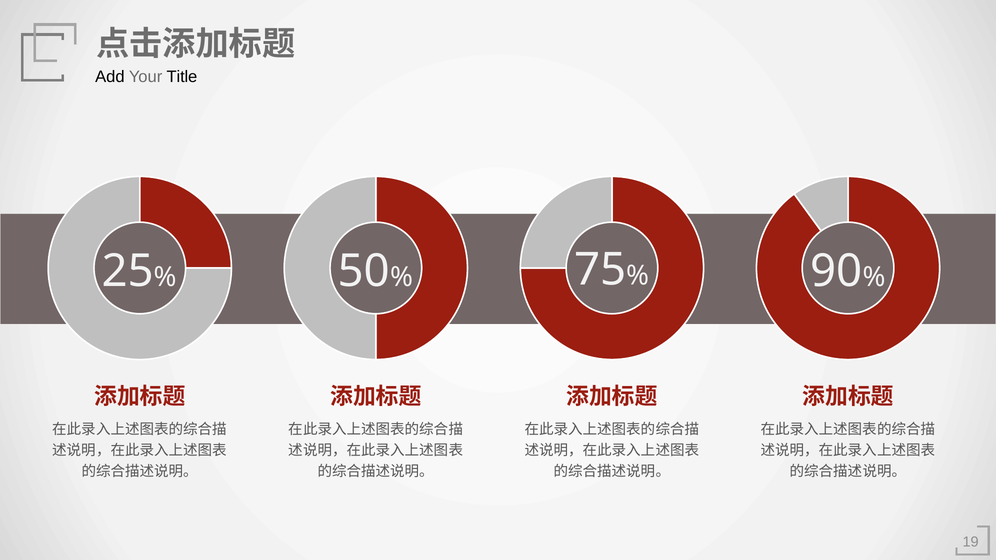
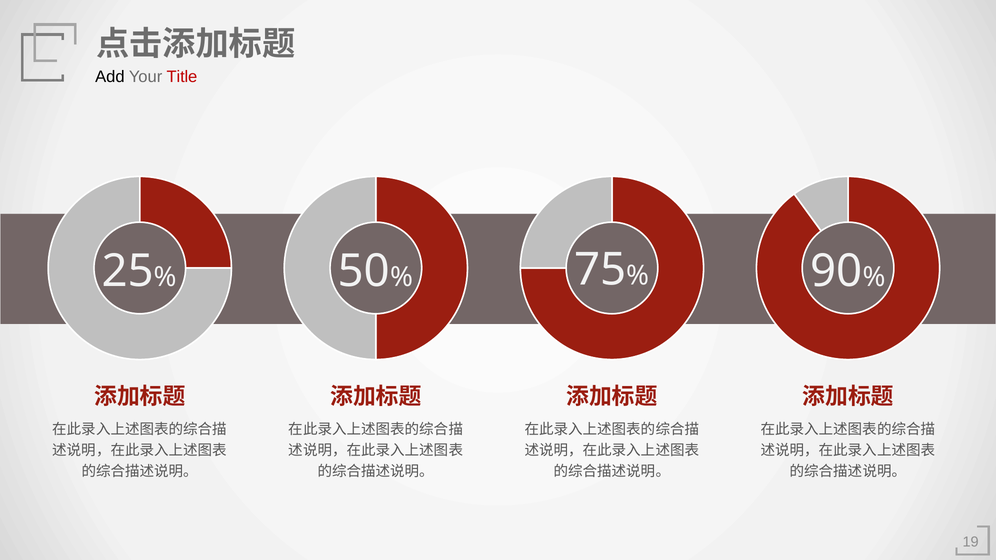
Title colour: black -> red (182, 77)
